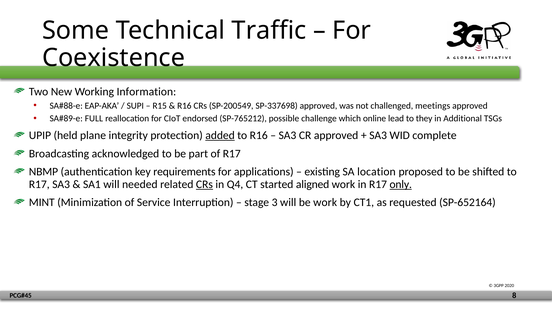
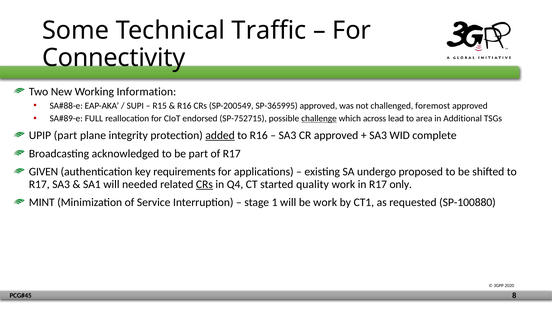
Coexistence: Coexistence -> Connectivity (114, 58)
SP-337698: SP-337698 -> SP-365995 (277, 106)
meetings: meetings -> foremost (433, 106)
SP-765212: SP-765212 -> SP-752715 (243, 118)
challenge underline: none -> present (319, 118)
online: online -> across (375, 118)
they: they -> area (424, 118)
UPIP held: held -> part (65, 135)
NBMP: NBMP -> GIVEN (44, 172)
location: location -> undergo (377, 172)
aligned: aligned -> quality (313, 184)
only underline: present -> none (401, 184)
3: 3 -> 1 (275, 202)
SP-652164: SP-652164 -> SP-100880 (467, 202)
